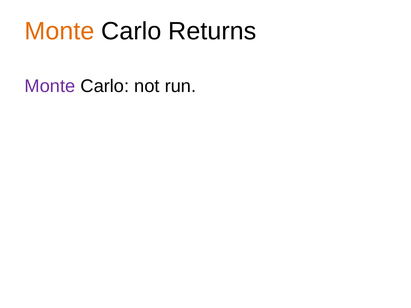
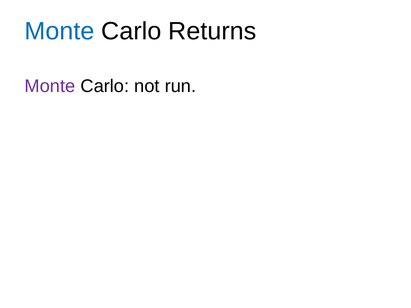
Monte colour: orange -> blue (59, 31)
